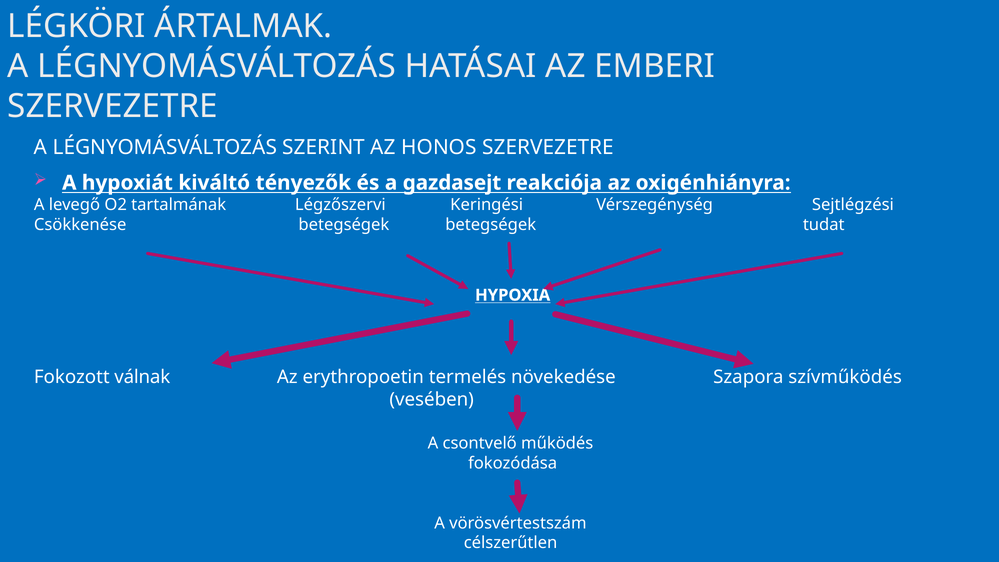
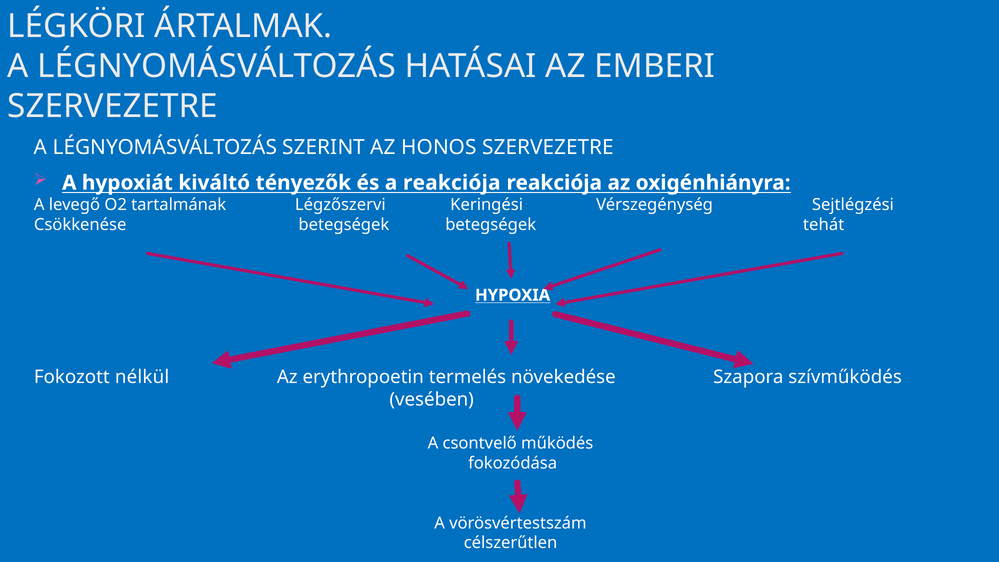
a gazdasejt: gazdasejt -> reakciója (452, 183)
tudat: tudat -> tehát (824, 225)
válnak: válnak -> nélkül (142, 377)
